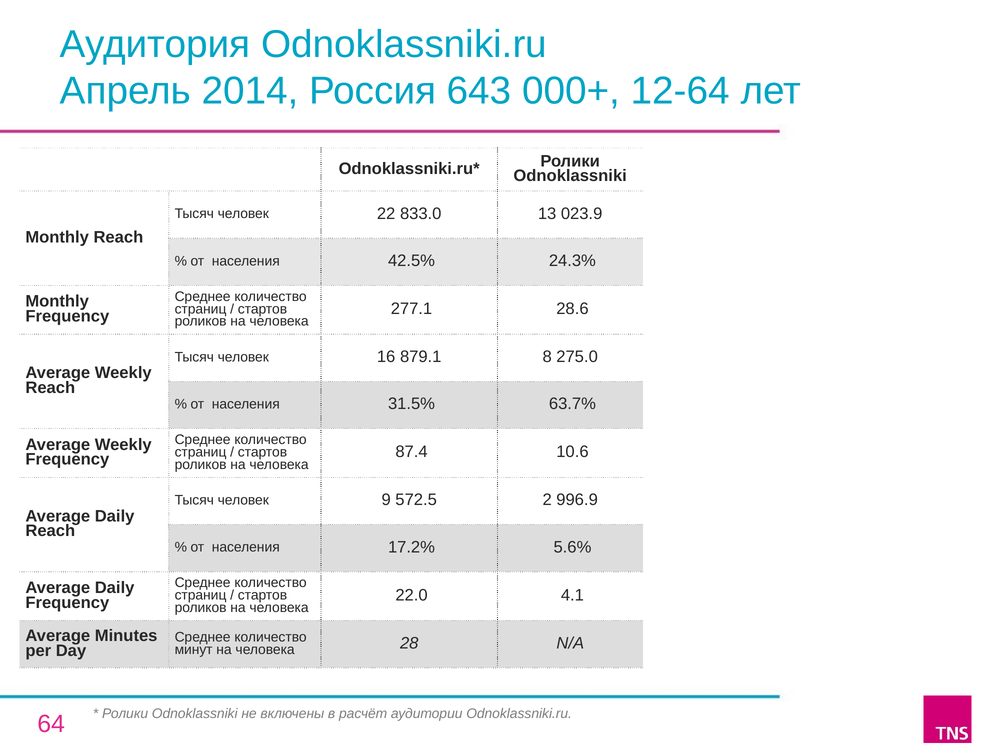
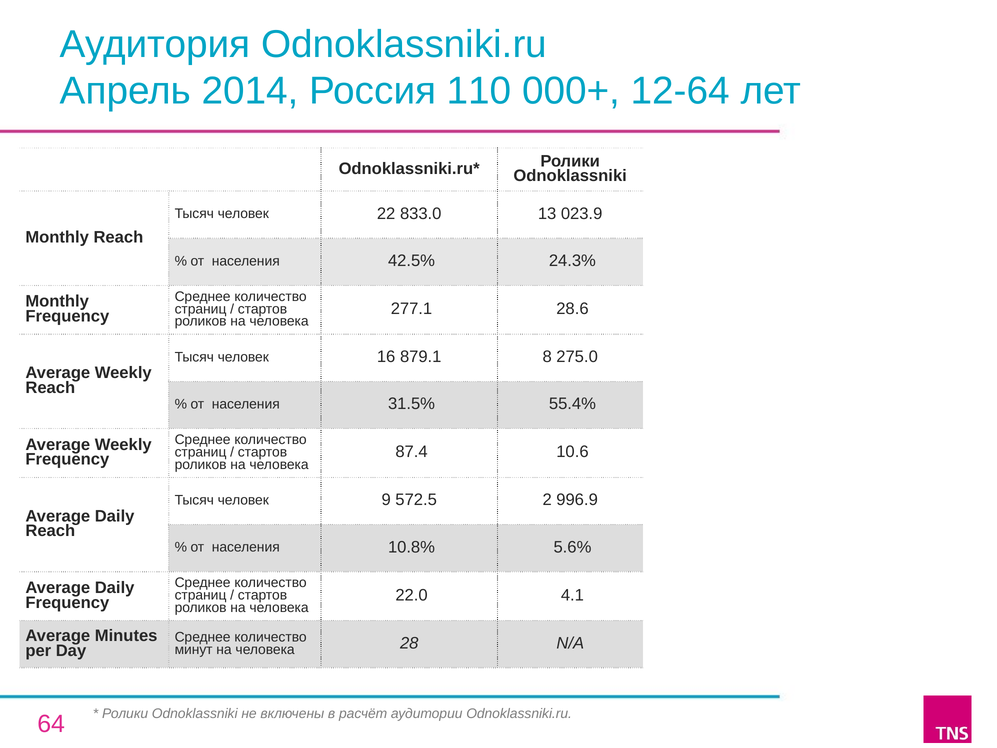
643: 643 -> 110 (479, 91)
63.7%: 63.7% -> 55.4% (572, 404)
17.2%: 17.2% -> 10.8% (411, 547)
